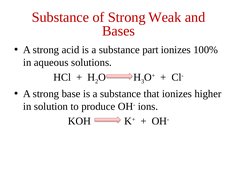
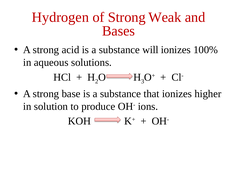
Substance: Substance -> Hydrogen (60, 17)
part: part -> will (150, 50)
